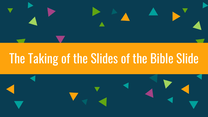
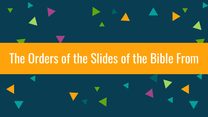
Taking: Taking -> Orders (43, 59)
Slide: Slide -> From (188, 59)
